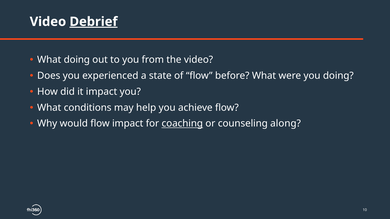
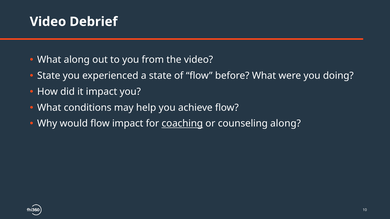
Debrief underline: present -> none (94, 22)
What doing: doing -> along (77, 60)
Does: Does -> State (49, 76)
